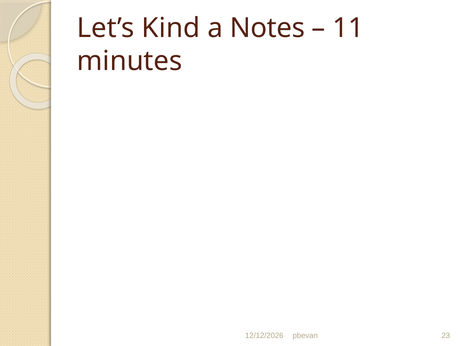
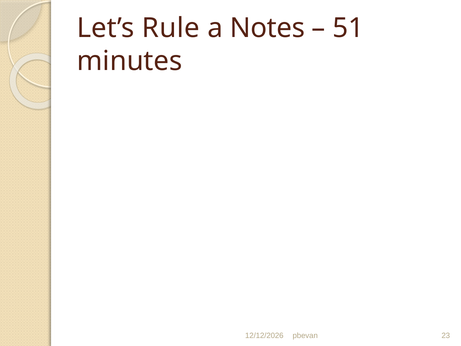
Kind: Kind -> Rule (171, 28)
11: 11 -> 51 (348, 28)
